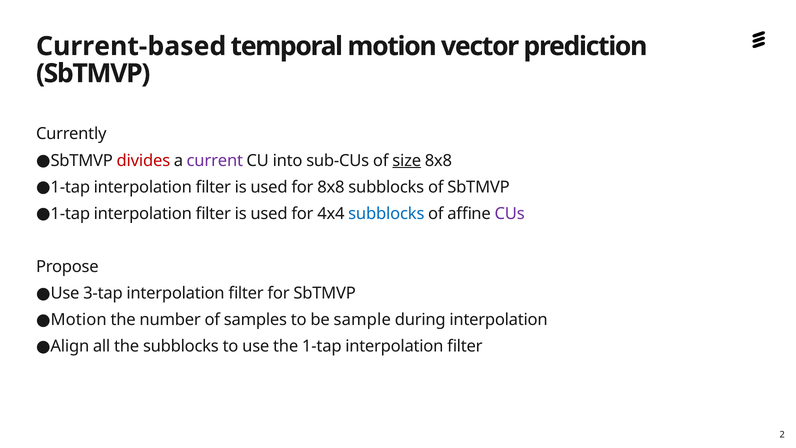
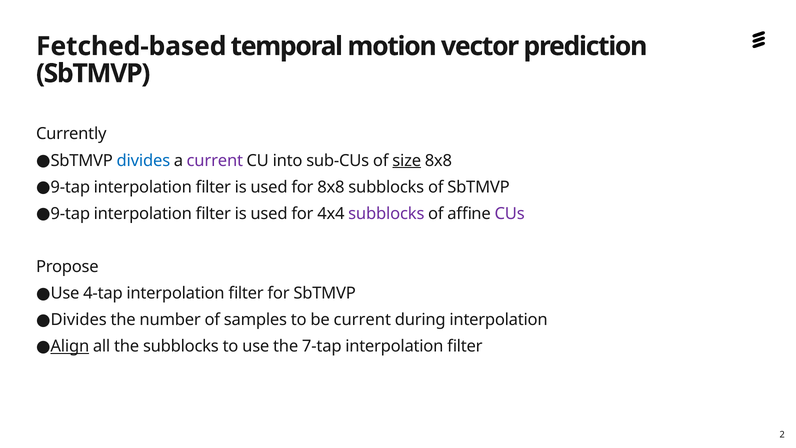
Current-based: Current-based -> Fetched-based (131, 46)
divides colour: red -> blue (143, 160)
1-tap: 1-tap -> 9-tap (70, 187)
1-tap: 1-tap -> 9-tap (70, 214)
subblocks colour: blue -> purple (386, 214)
3-tap: 3-tap -> 4-tap (103, 293)
Motion: Motion -> Divides (79, 320)
be sample: sample -> current (362, 320)
Align underline: none -> present (70, 346)
the 1-tap: 1-tap -> 7-tap (322, 346)
